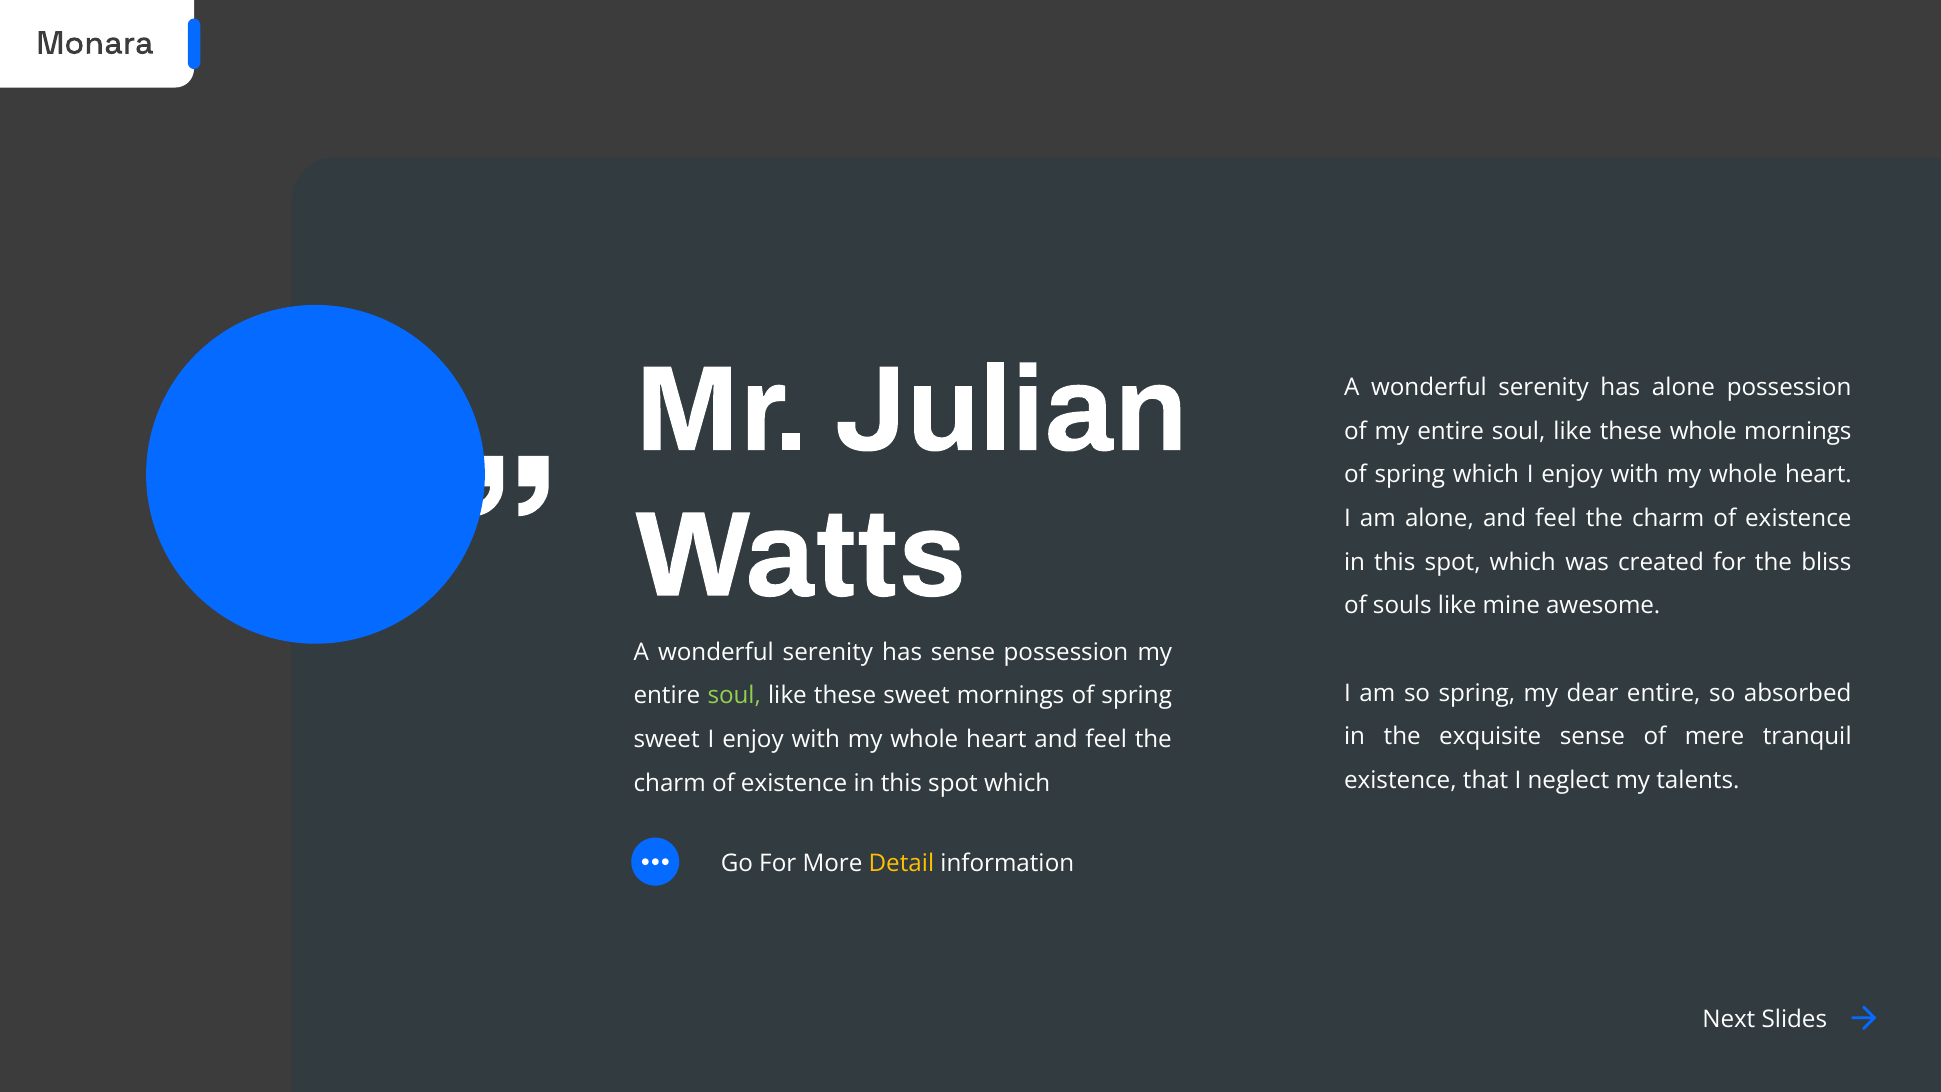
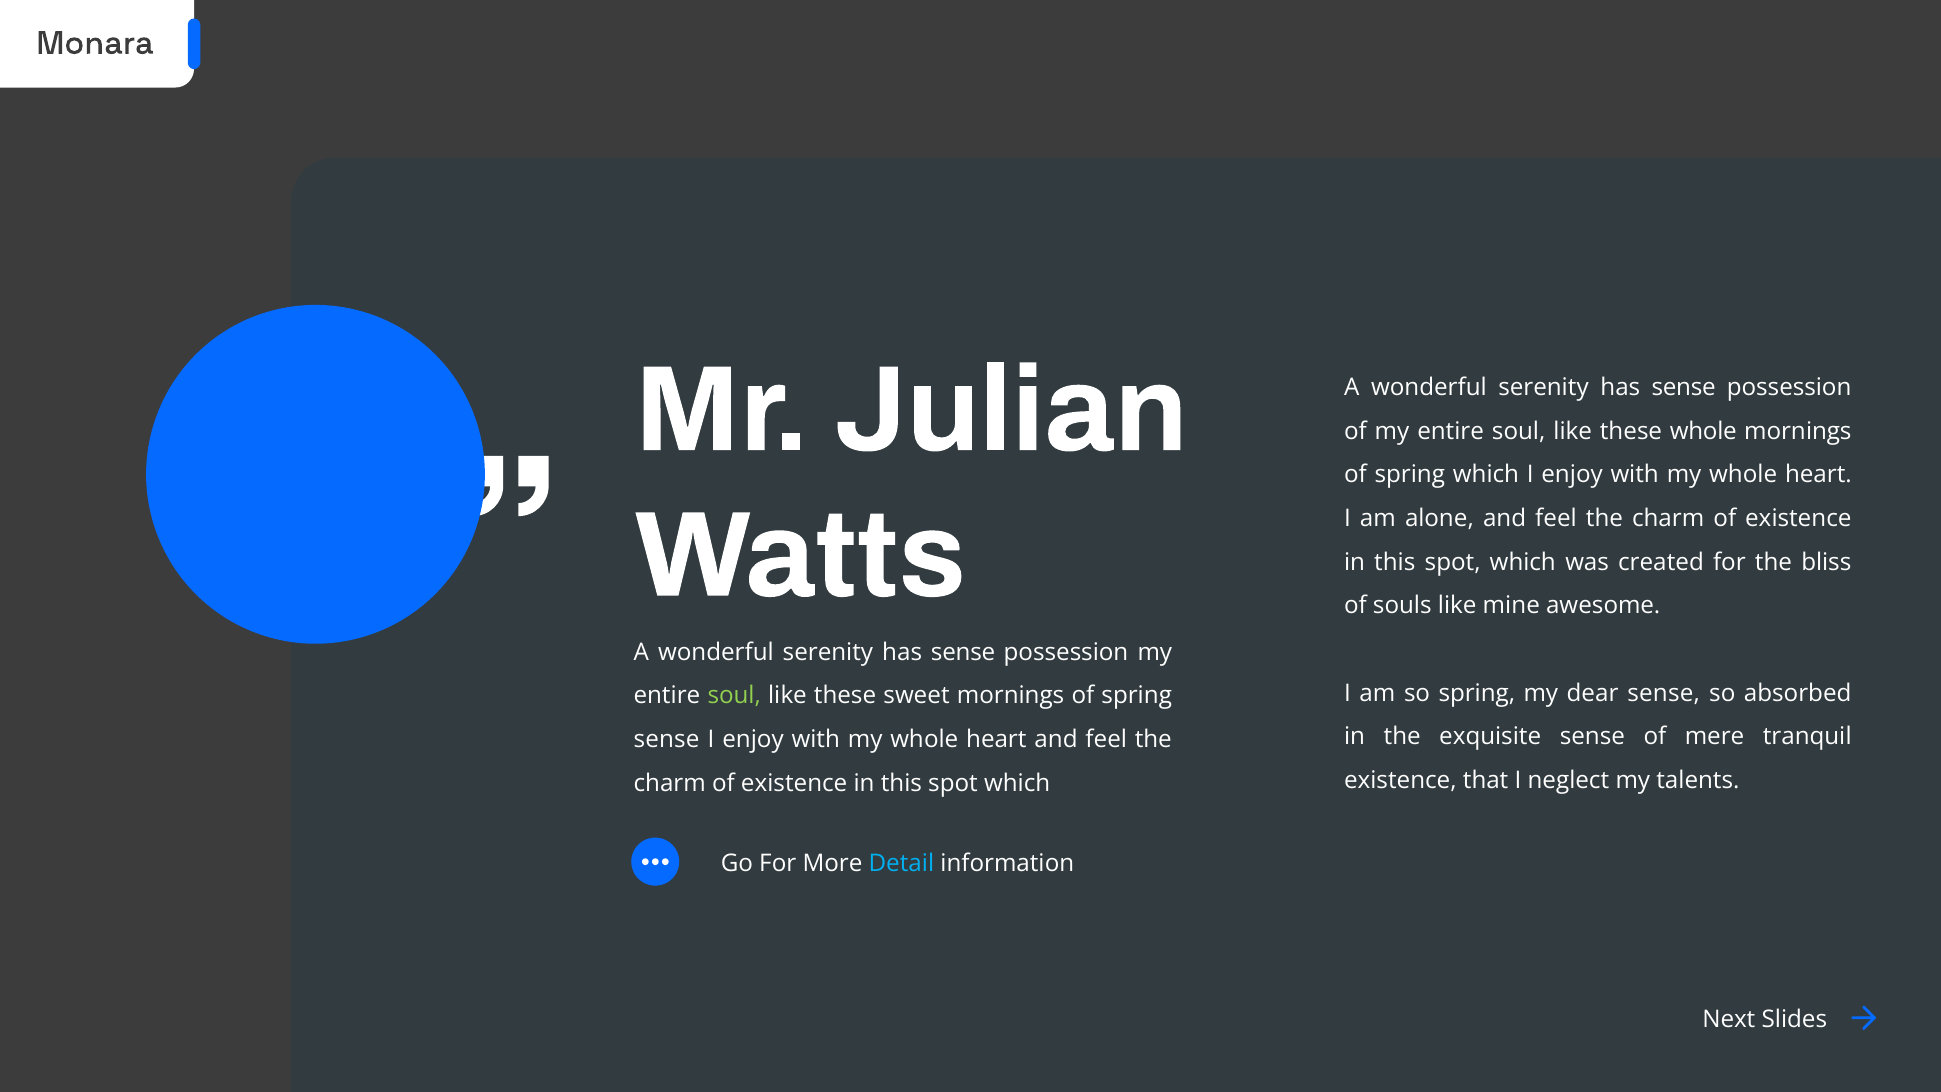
alone: alone -> sense (1684, 387)
dear entire: entire -> sense (1664, 693)
sweet: sweet -> sense (667, 739)
Detail colour: yellow -> light blue (901, 863)
